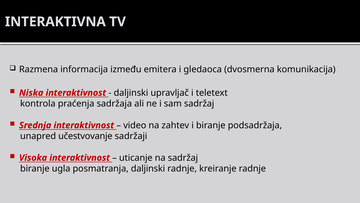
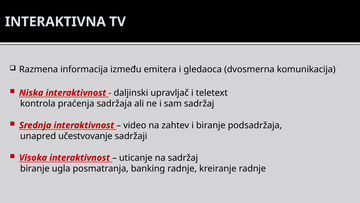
posmatranja daljinski: daljinski -> banking (148, 168)
